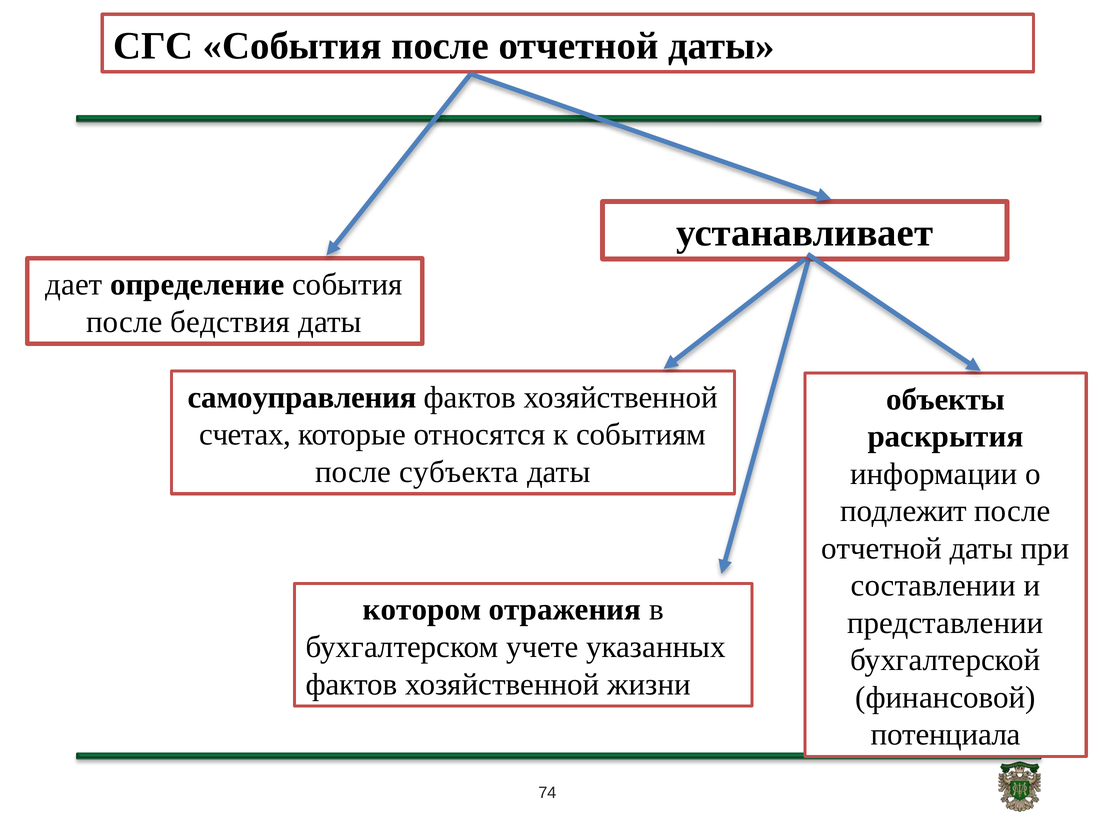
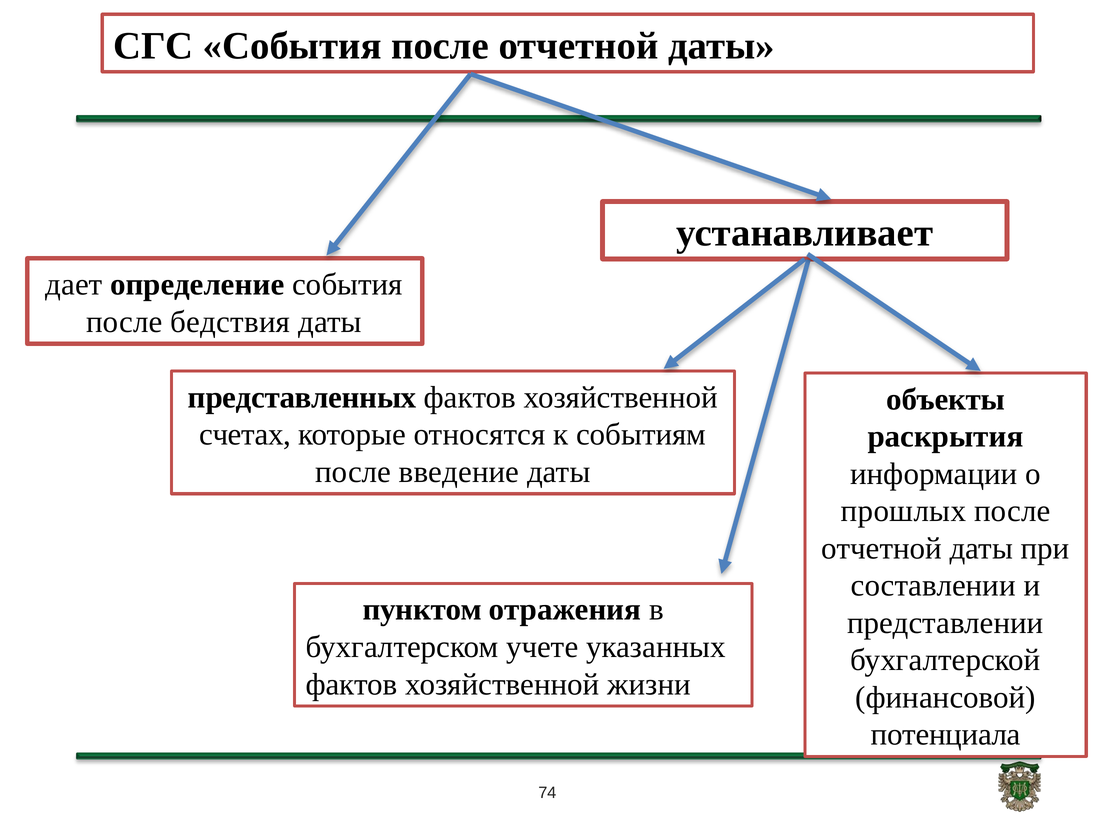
самоуправления: самоуправления -> представленных (302, 397)
субъекта: субъекта -> введение (459, 472)
подлежит: подлежит -> прошлых (903, 511)
котором: котором -> пунктом (422, 610)
